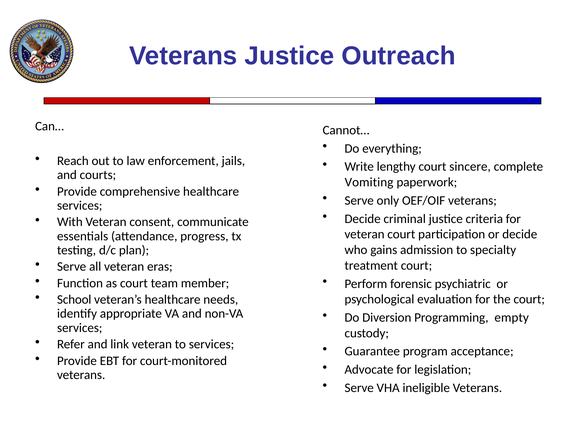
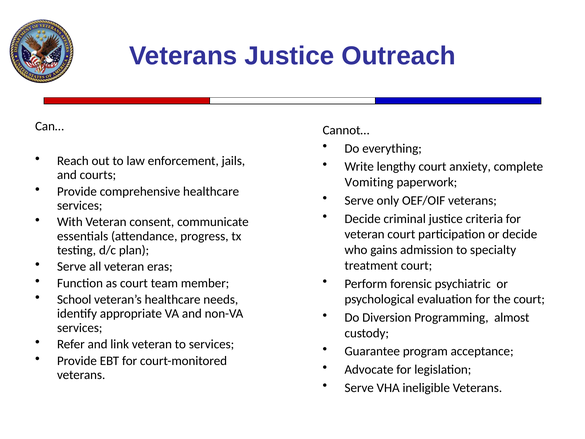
sincere: sincere -> anxiety (470, 167)
empty: empty -> almost (512, 317)
